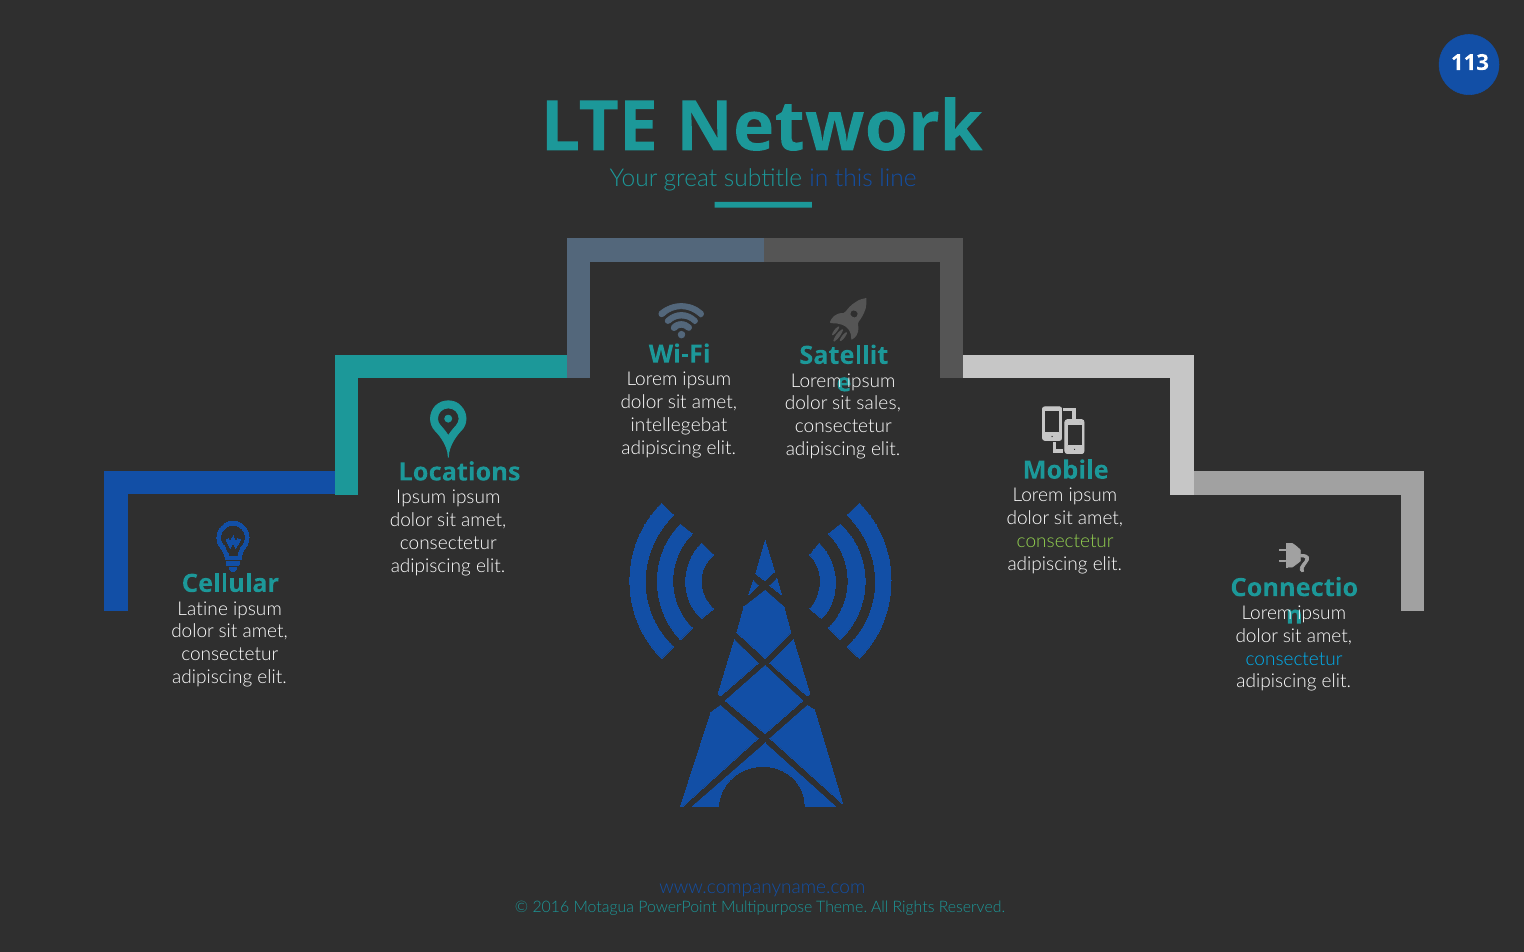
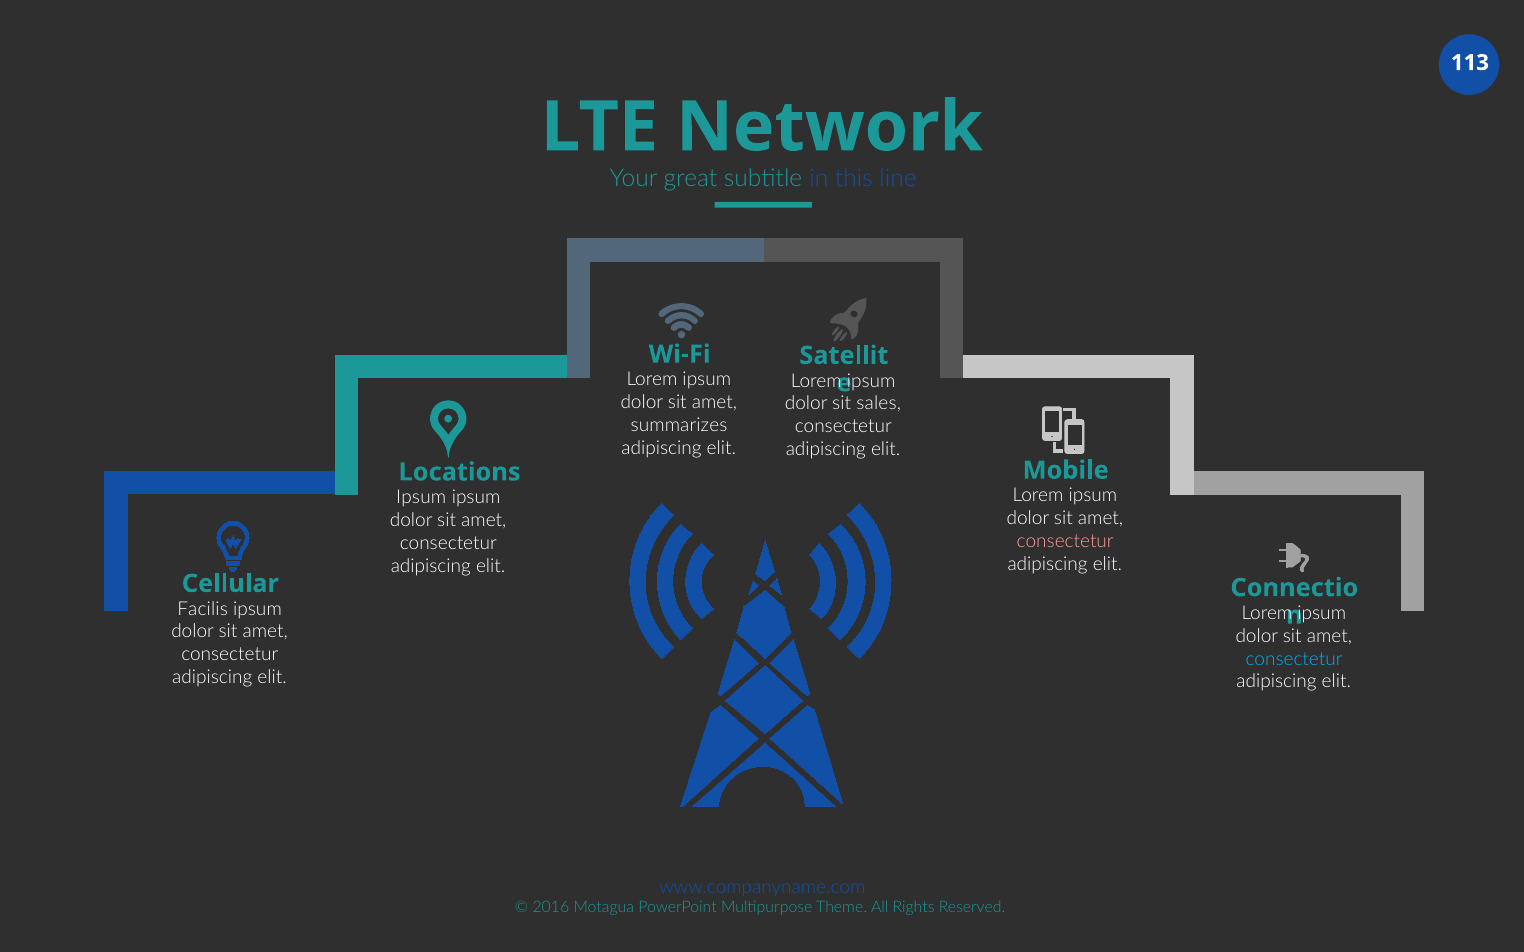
intellegebat: intellegebat -> summarizes (679, 426)
consectetur colour: light green -> pink (1065, 542)
Latine: Latine -> Facilis (203, 609)
